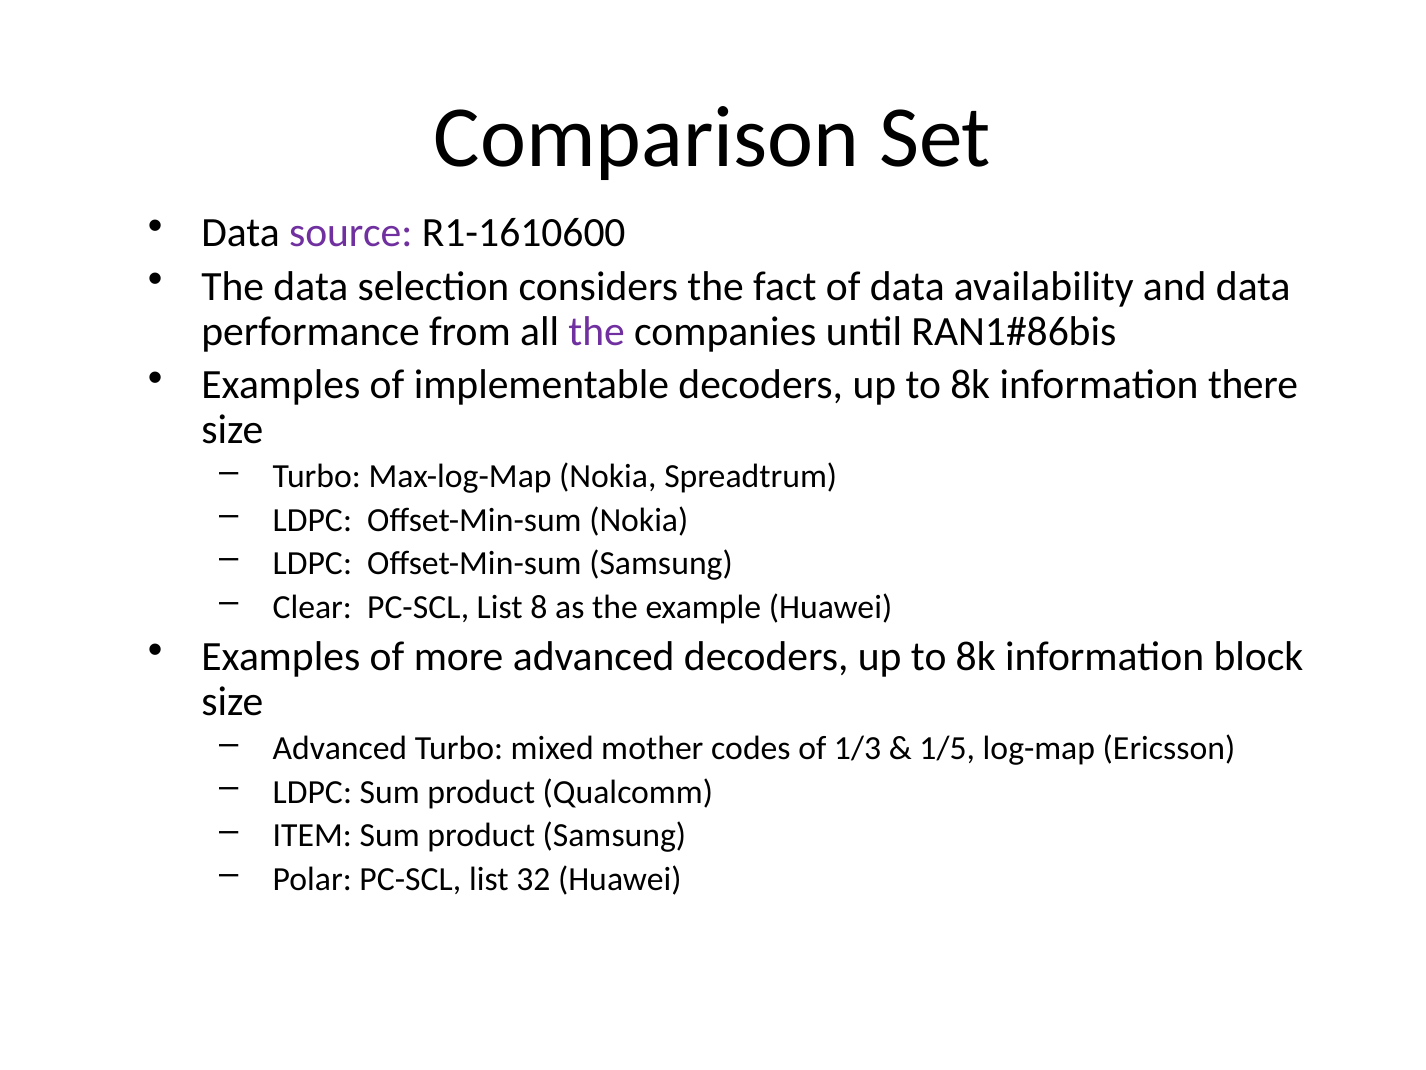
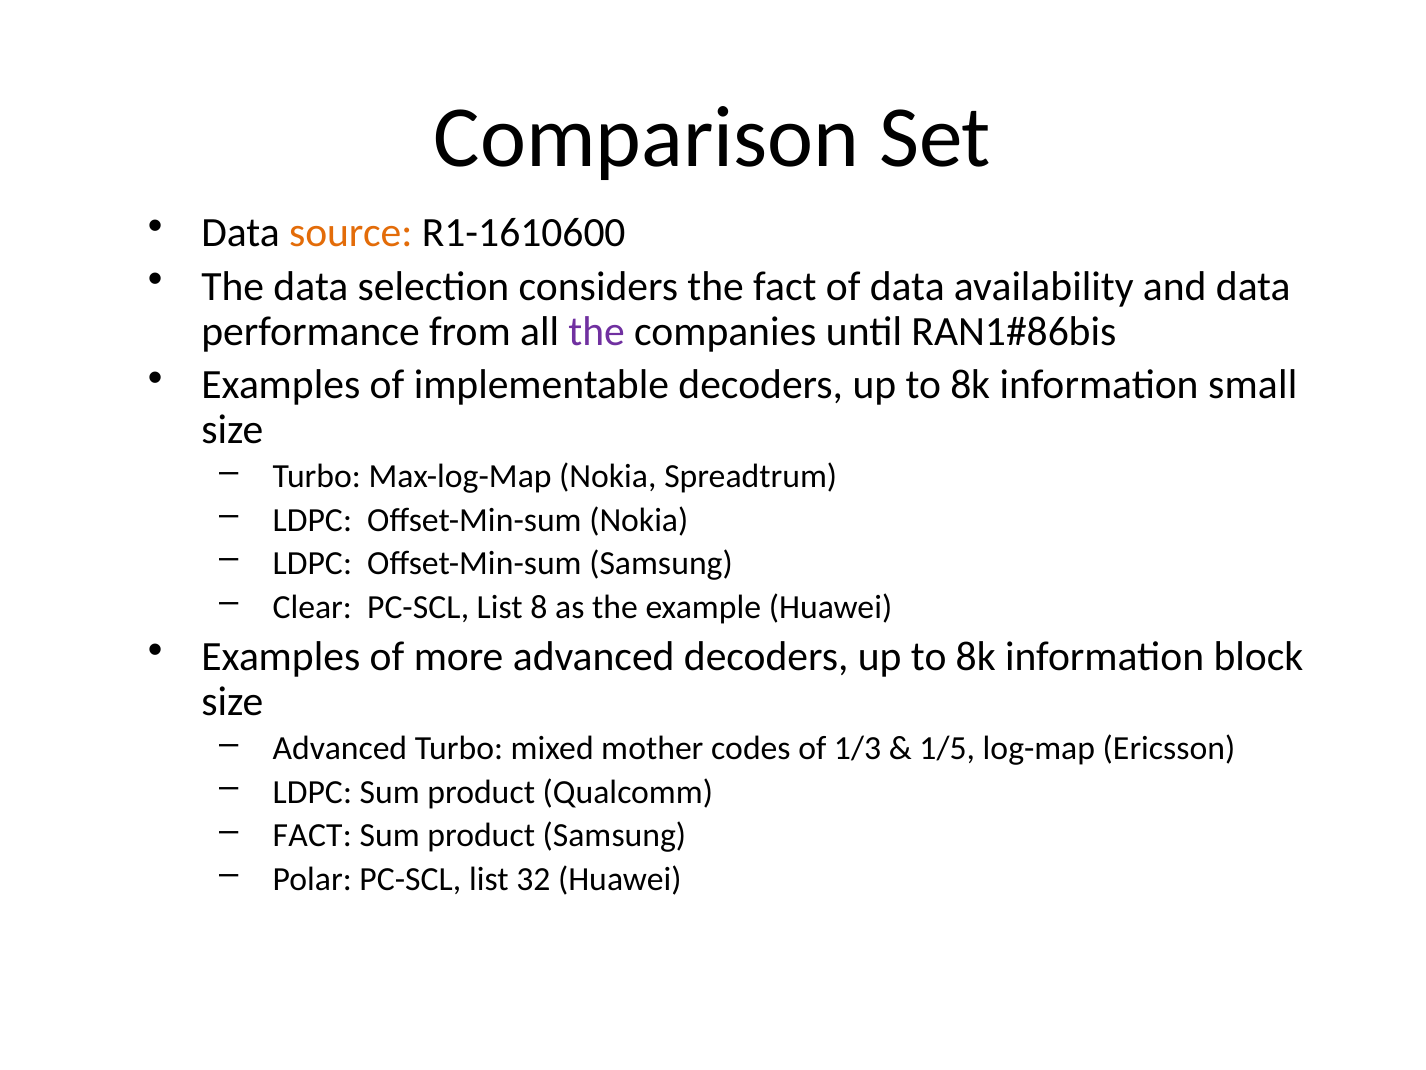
source colour: purple -> orange (351, 233)
there: there -> small (1253, 385)
ITEM: ITEM -> FACT (312, 835)
